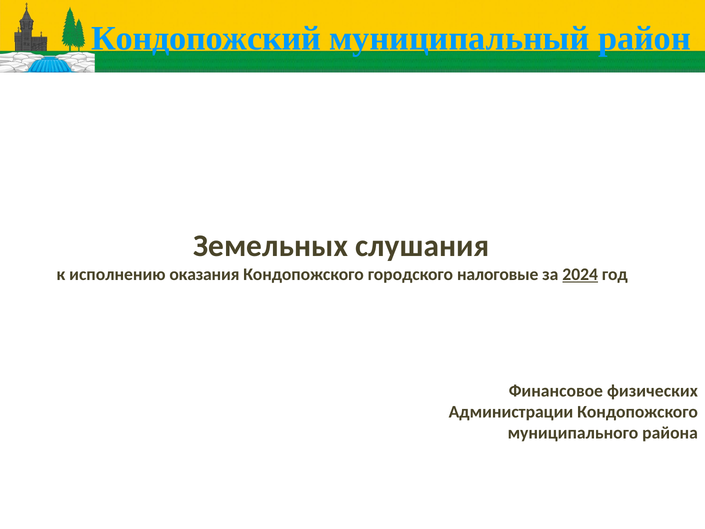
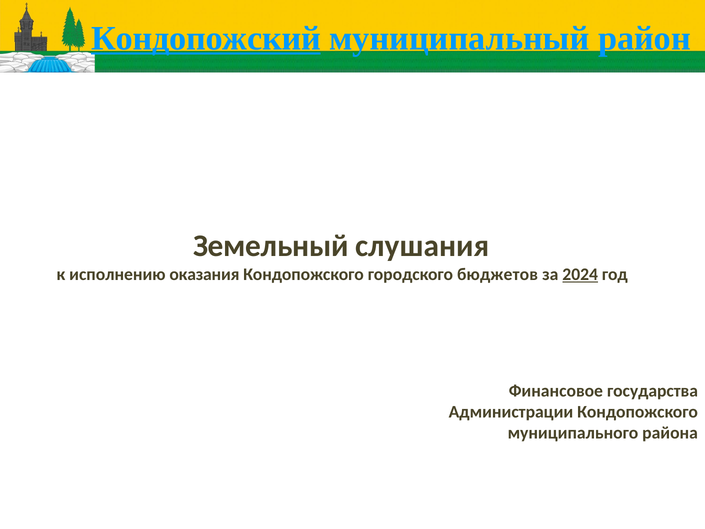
Кондопожский underline: none -> present (206, 39)
Земельных: Земельных -> Земельный (271, 246)
налоговые: налоговые -> бюджетов (498, 274)
физических: физических -> государства (652, 391)
